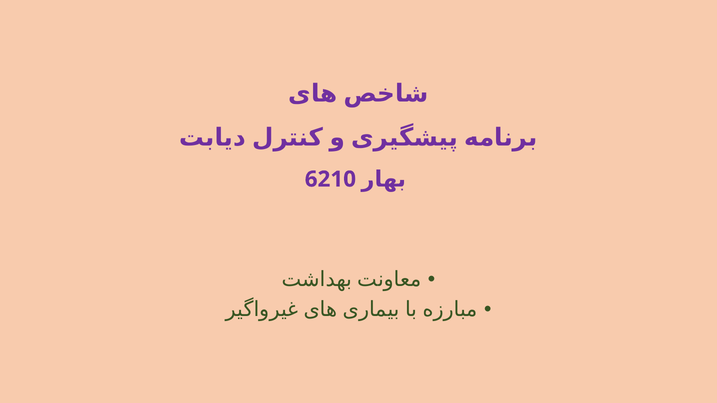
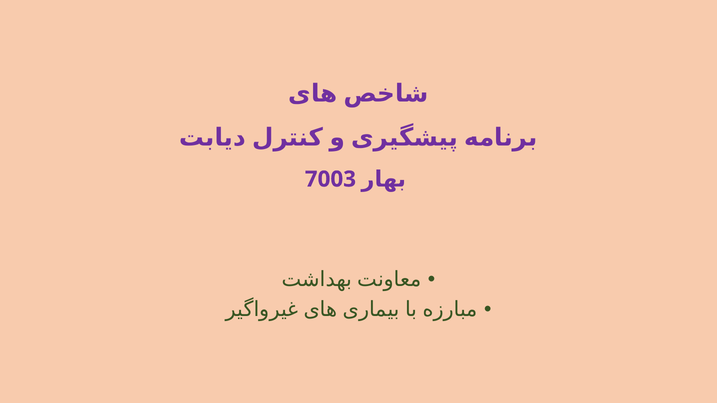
6210: 6210 -> 7003 (330, 179)
